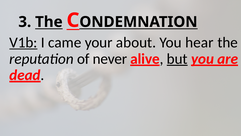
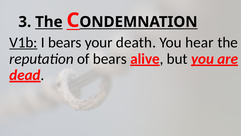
I came: came -> bears (65, 42)
about: about -> death (136, 42)
of never: never -> bears (110, 59)
but underline: present -> none (177, 59)
